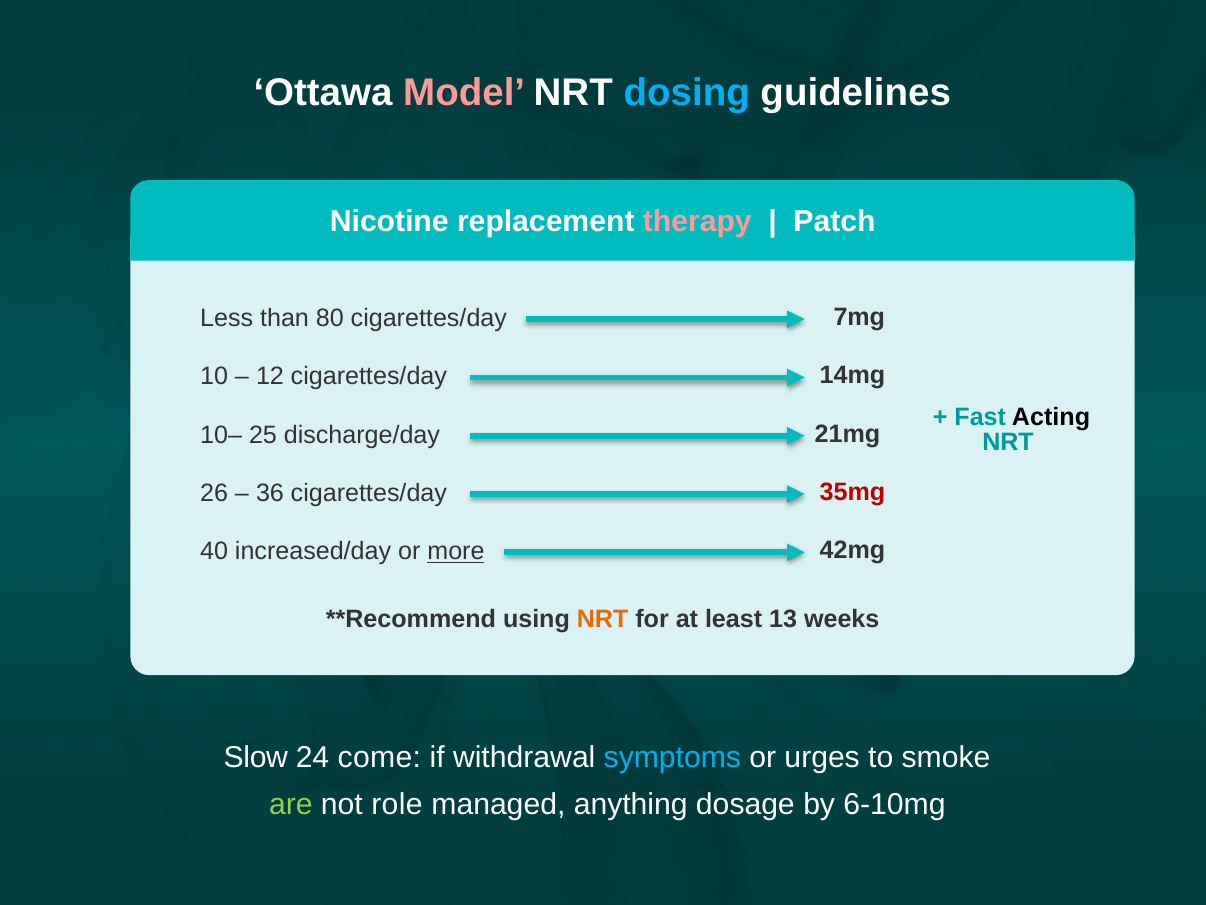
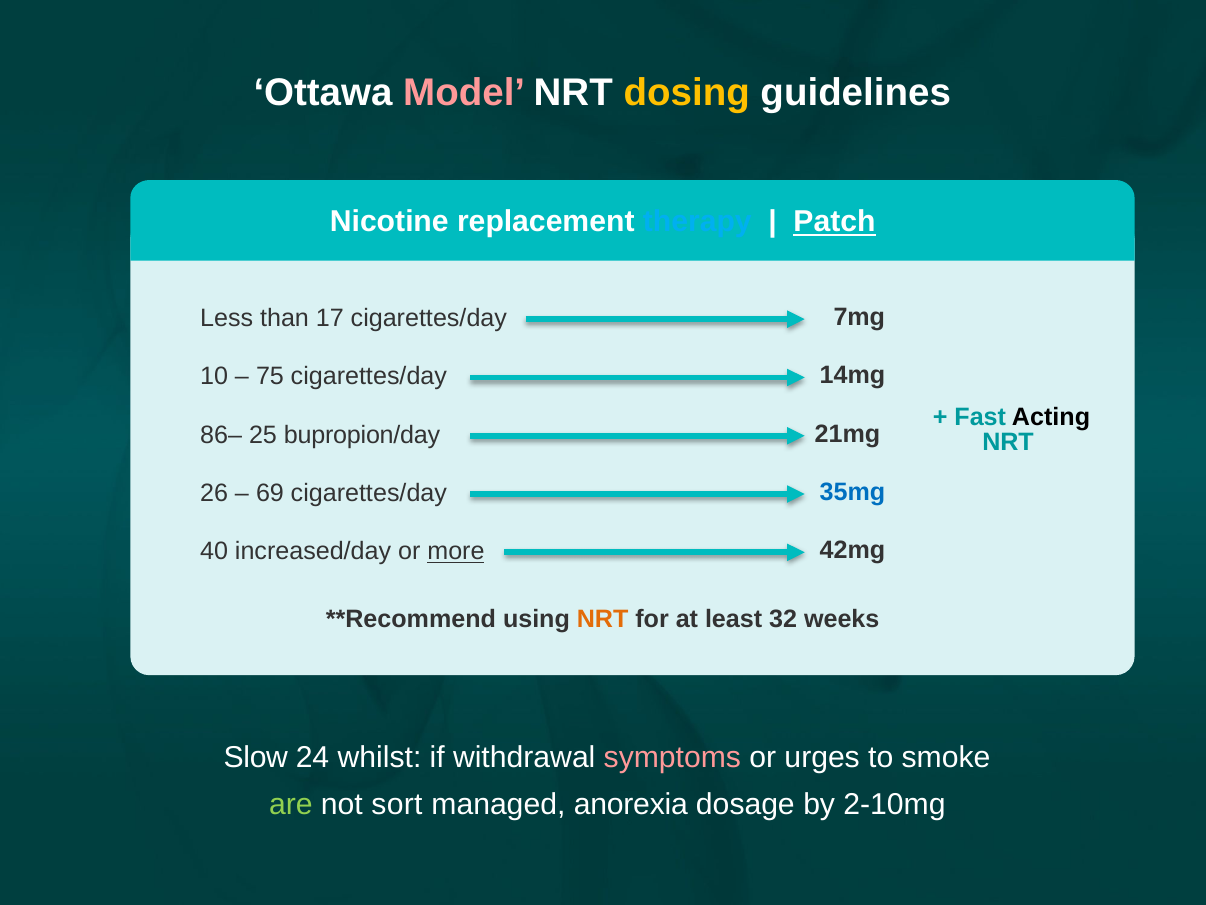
dosing colour: light blue -> yellow (687, 93)
therapy colour: pink -> light blue (697, 222)
Patch underline: none -> present (835, 222)
80: 80 -> 17 (330, 318)
12: 12 -> 75 (270, 376)
10–: 10– -> 86– (221, 435)
discharge/day: discharge/day -> bupropion/day (362, 435)
36: 36 -> 69 (270, 493)
35mg colour: red -> blue (852, 492)
13: 13 -> 32 (783, 619)
come: come -> whilst (379, 757)
symptoms colour: light blue -> pink (672, 757)
role: role -> sort (397, 804)
anything: anything -> anorexia (631, 804)
6-10mg: 6-10mg -> 2-10mg (894, 804)
